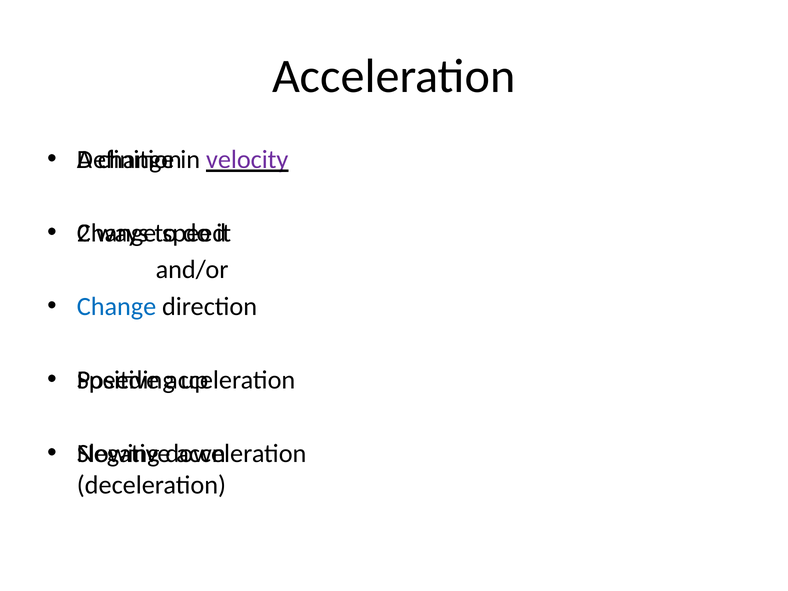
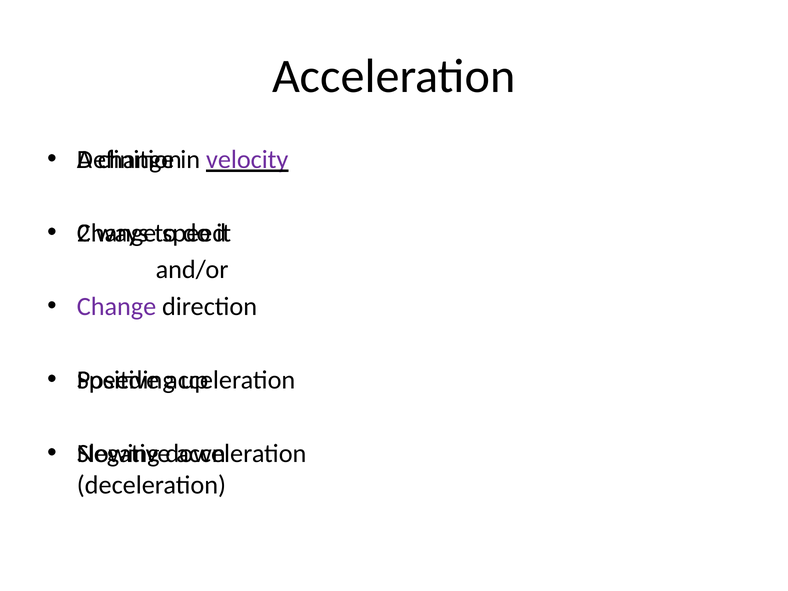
Change colour: blue -> purple (117, 306)
